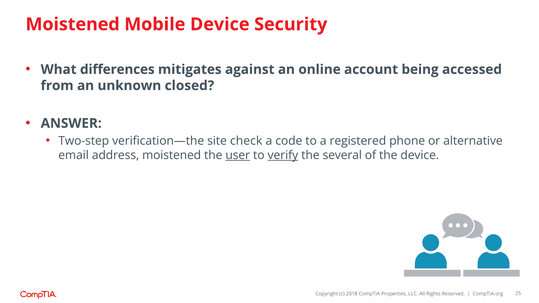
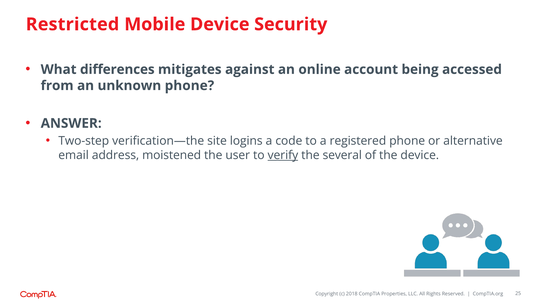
Moistened: Moistened -> Restricted (72, 24)
unknown closed: closed -> phone (189, 86)
check: check -> logins (246, 141)
user underline: present -> none (238, 155)
